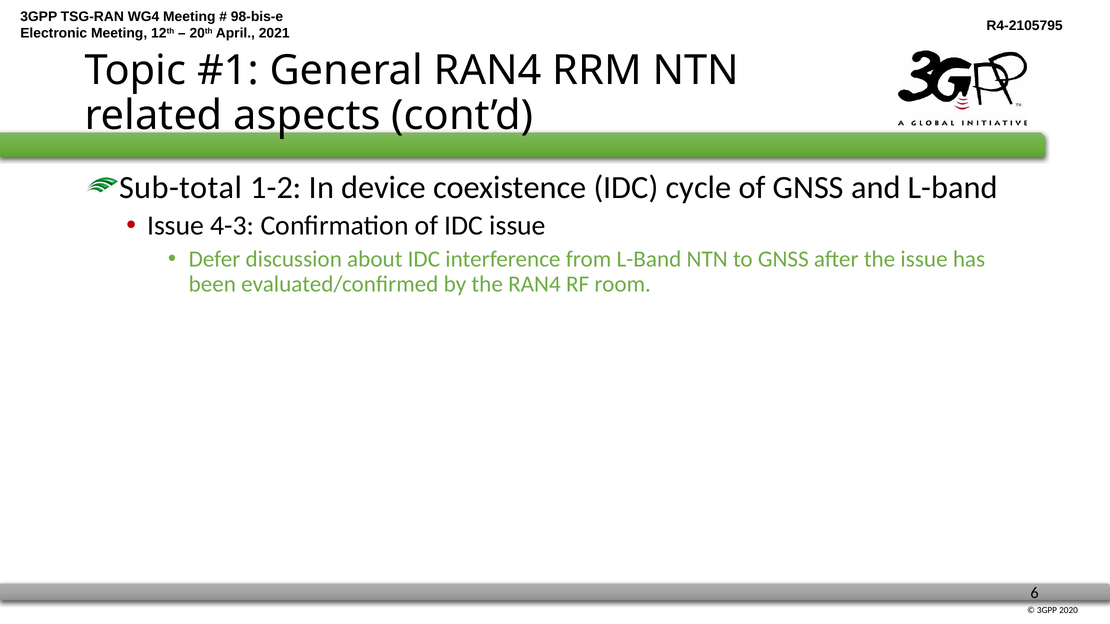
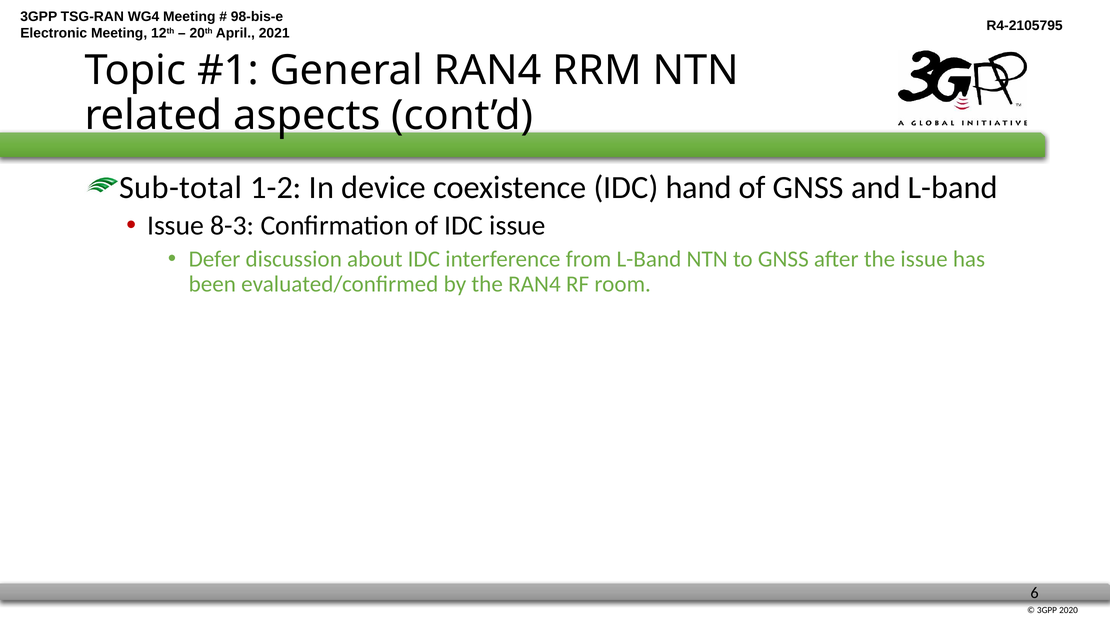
cycle: cycle -> hand (699, 188)
4-3: 4-3 -> 8-3 (232, 226)
